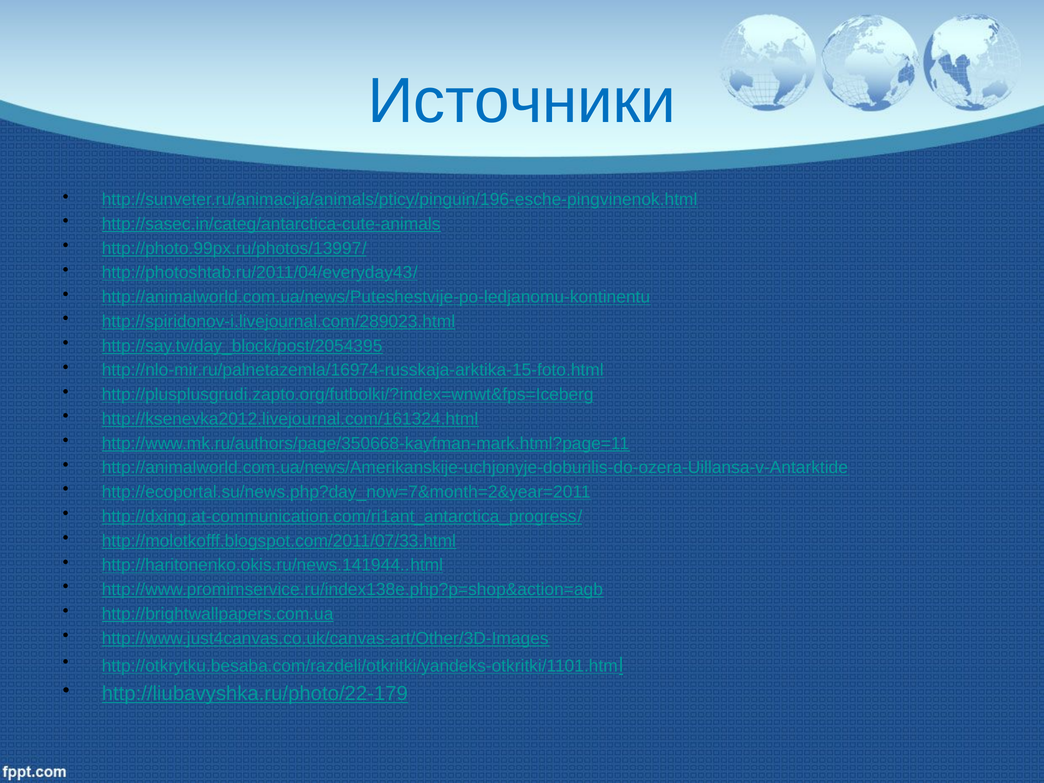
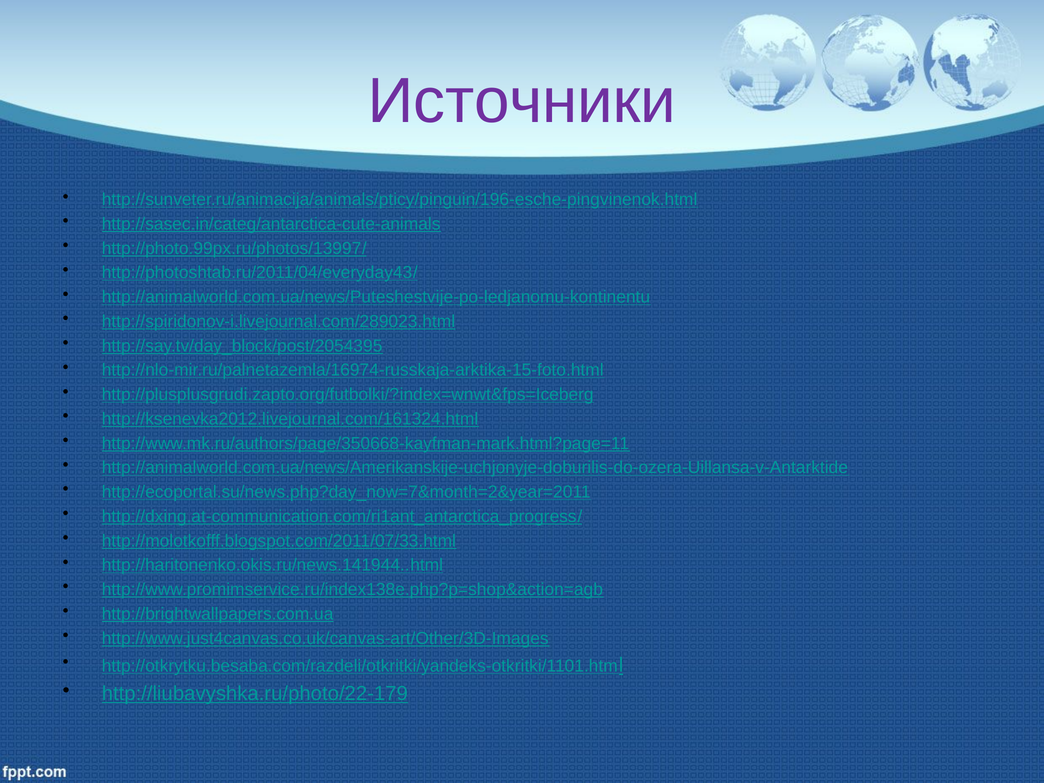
Источники colour: blue -> purple (522, 101)
